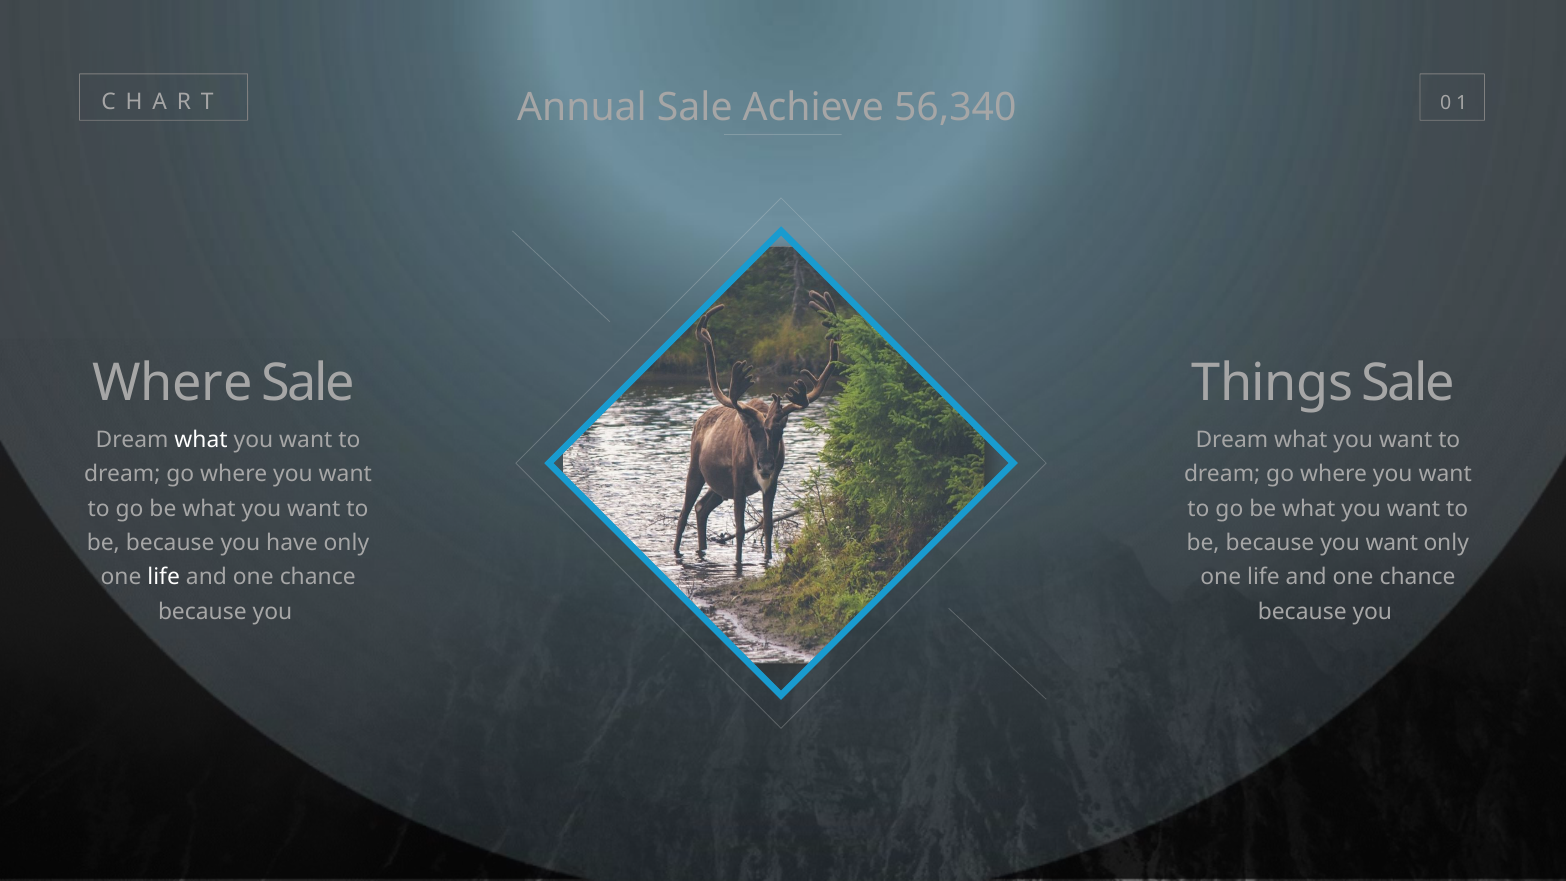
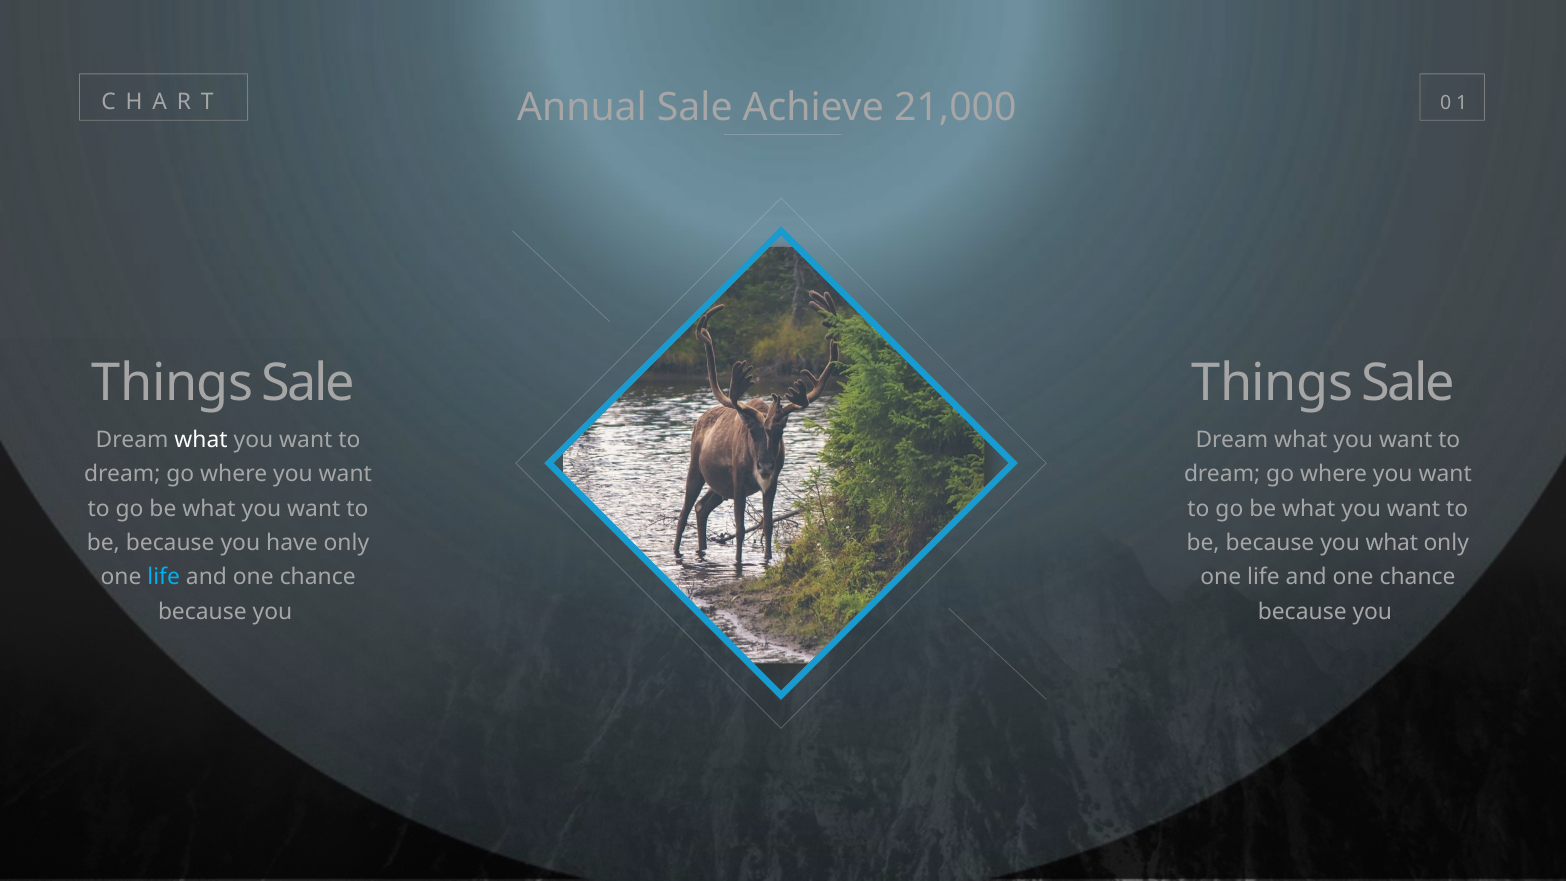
56,340: 56,340 -> 21,000 (955, 107)
Where: Where -> Things (173, 383)
because you want: want -> what (1392, 543)
life colour: white -> light blue (164, 577)
